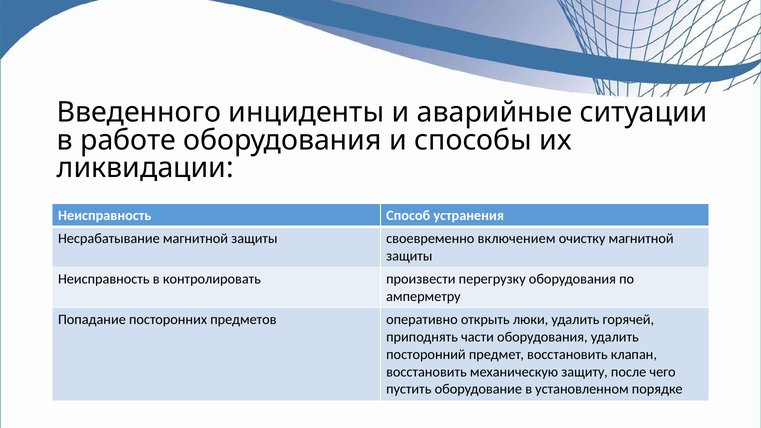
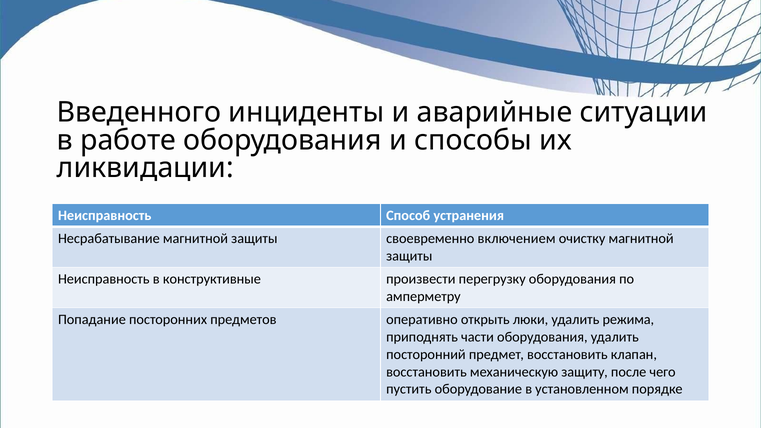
контролировать: контролировать -> конструктивные (212, 279)
горячей: горячей -> режима (628, 320)
